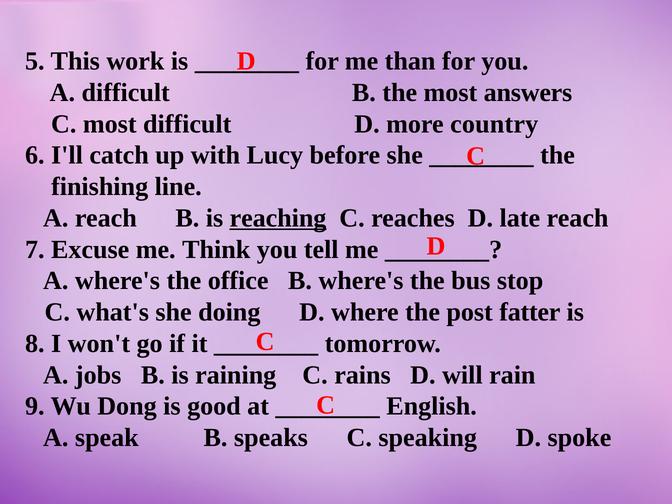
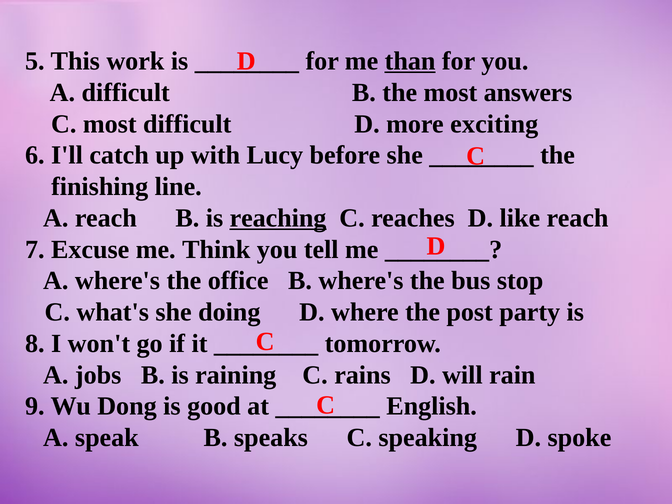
than underline: none -> present (410, 61)
country: country -> exciting (494, 124)
late: late -> like (520, 218)
fatter: fatter -> party (530, 312)
